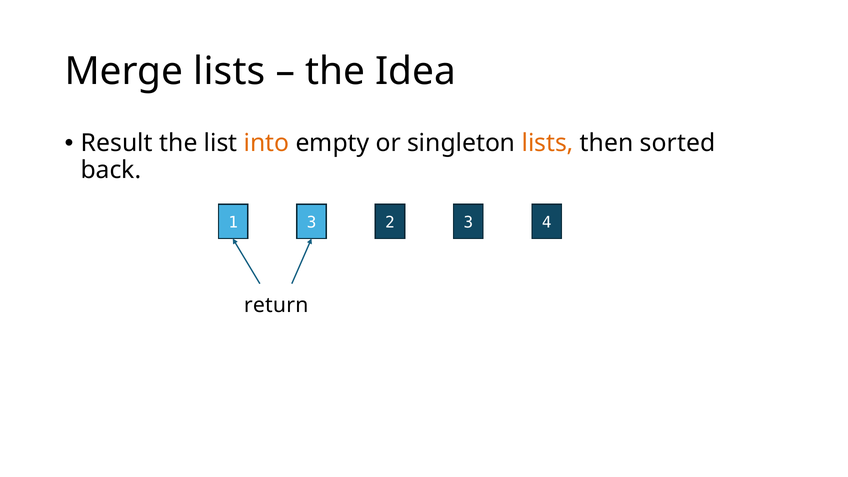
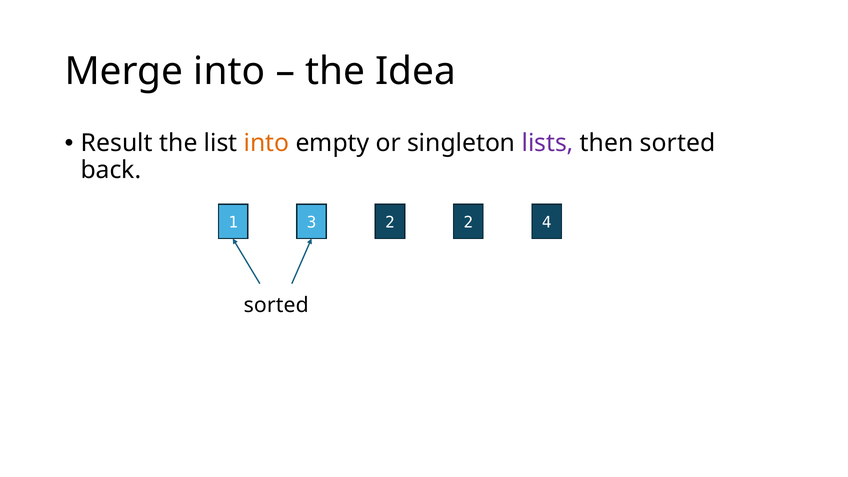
Merge lists: lists -> into (229, 71)
lists colour: orange -> purple (548, 143)
3 3: 3 -> 2 (468, 223)
return: return -> sorted (276, 305)
